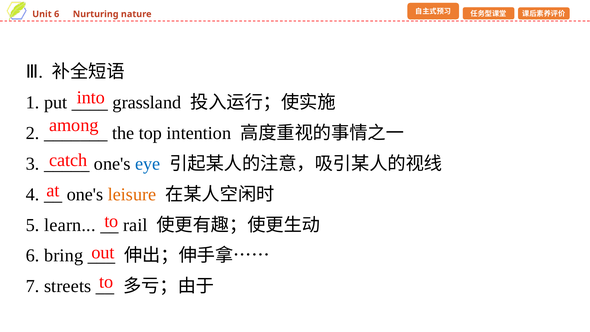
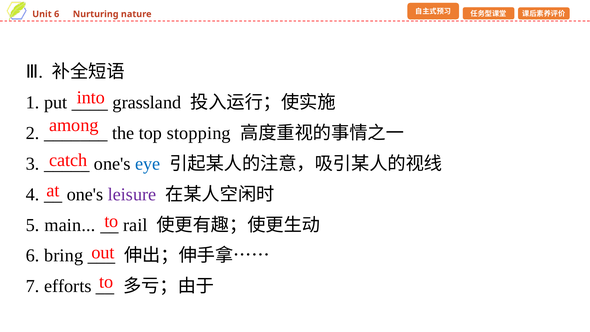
intention: intention -> stopping (199, 133)
leisure colour: orange -> purple (132, 194)
learn: learn -> main (70, 225)
streets: streets -> efforts (68, 286)
